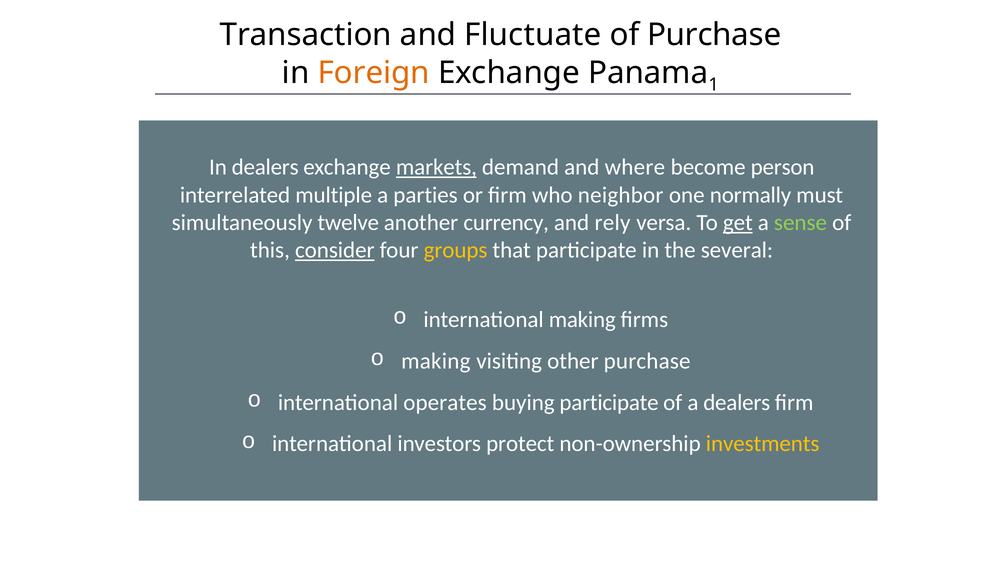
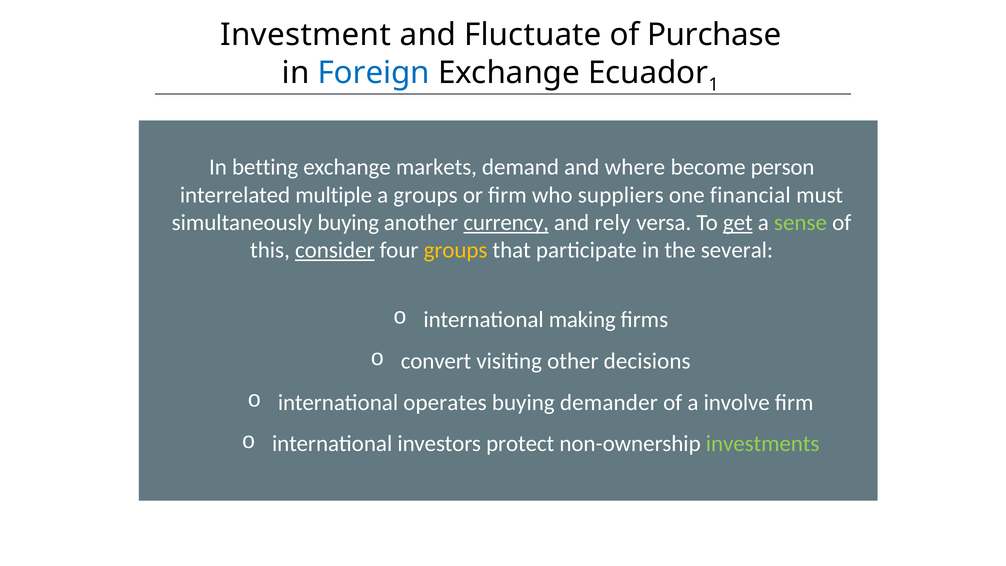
Transaction: Transaction -> Investment (306, 35)
Foreign colour: orange -> blue (374, 73)
Panama: Panama -> Ecuador (648, 73)
In dealers: dealers -> betting (265, 167)
markets underline: present -> none (436, 167)
a parties: parties -> groups (425, 195)
neighbor: neighbor -> suppliers (621, 195)
normally: normally -> financial (750, 195)
simultaneously twelve: twelve -> buying (348, 223)
currency underline: none -> present (506, 223)
making: making -> convert (436, 361)
other purchase: purchase -> decisions (647, 361)
buying participate: participate -> demander (609, 402)
a dealers: dealers -> involve (737, 402)
investments colour: yellow -> light green (763, 444)
